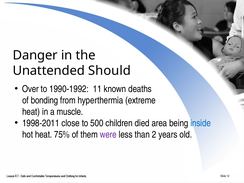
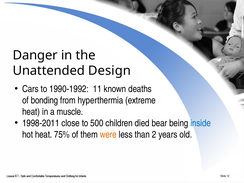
Should: Should -> Design (109, 71)
Over: Over -> Cars (30, 89)
area: area -> bear (159, 123)
were colour: purple -> orange (108, 134)
